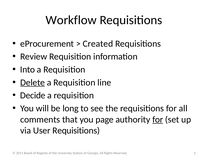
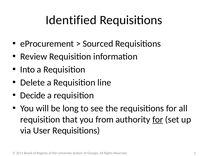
Workflow: Workflow -> Identified (71, 20)
Created: Created -> Sourced (98, 44)
Delete underline: present -> none (33, 82)
comments: comments -> requisition (40, 119)
page: page -> from (105, 119)
